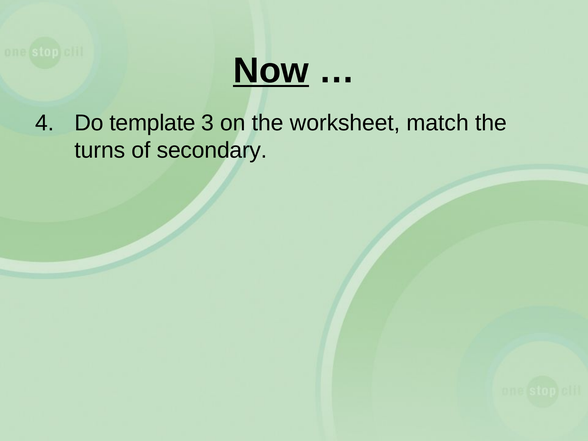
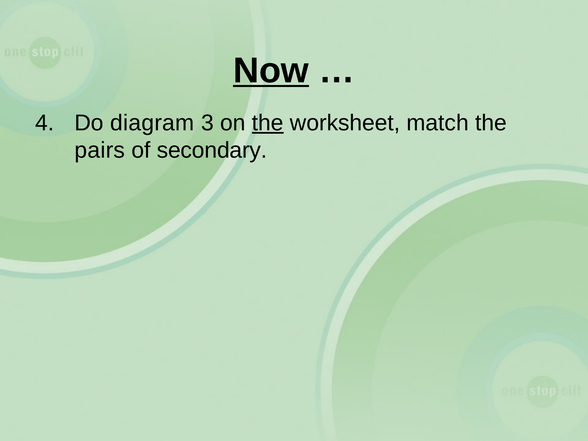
template: template -> diagram (152, 123)
the underline: none -> present (268, 123)
turns: turns -> pairs (100, 150)
